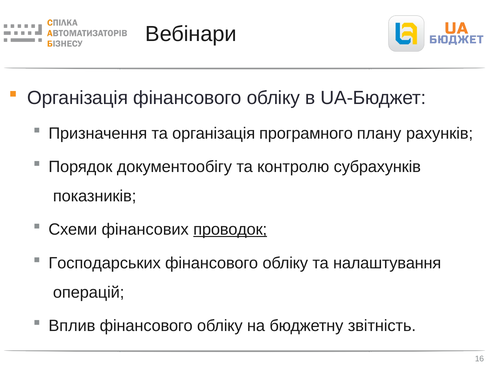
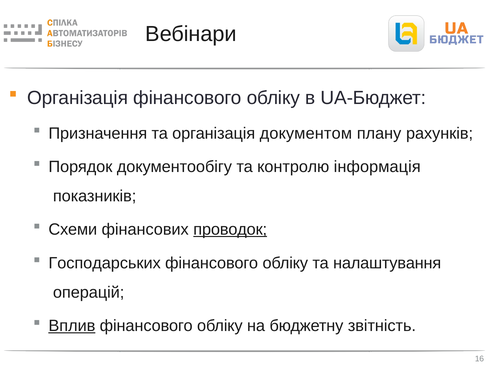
програмного: програмного -> документом (306, 133)
субрахунків: субрахунків -> інформація (377, 167)
Вплив underline: none -> present (72, 326)
